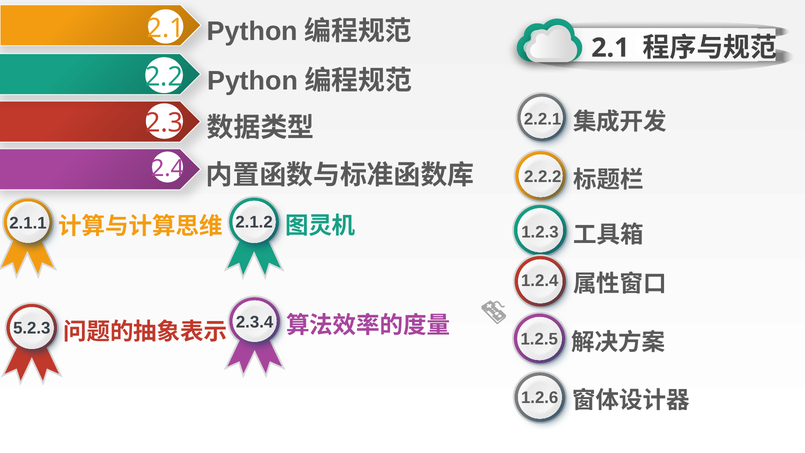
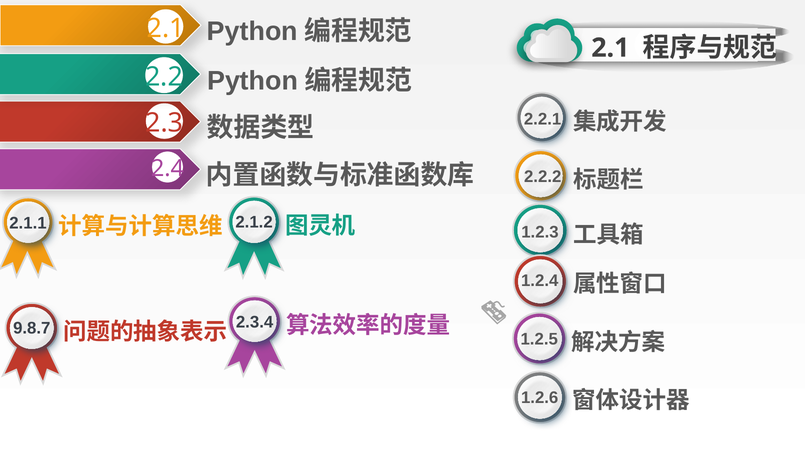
5.2.3: 5.2.3 -> 9.8.7 (32, 328)
